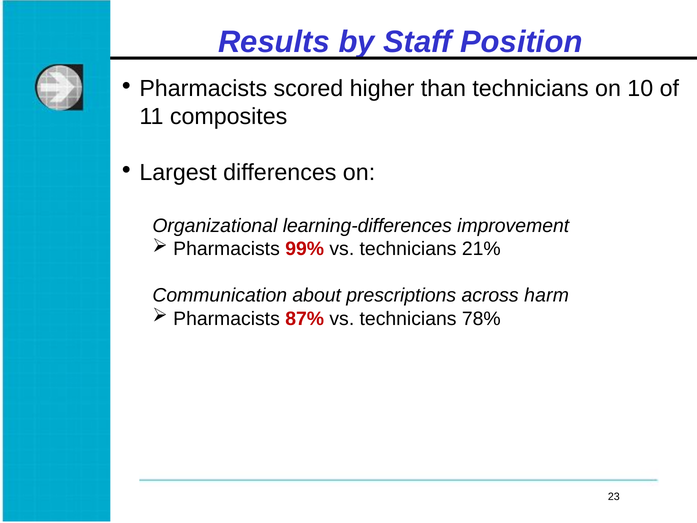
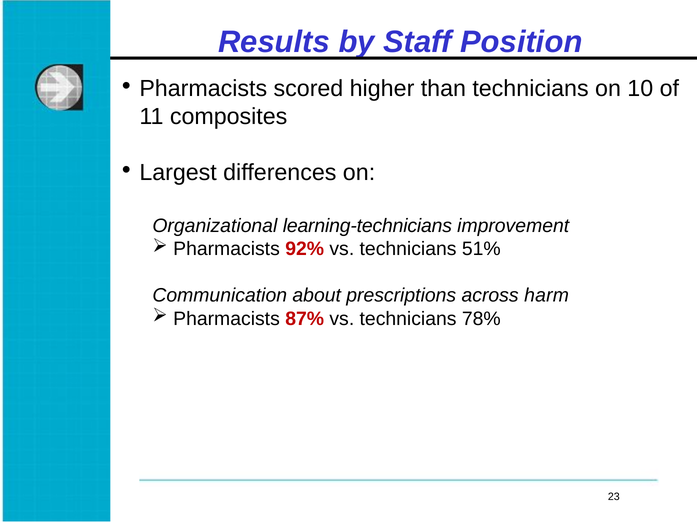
learning-differences: learning-differences -> learning-technicians (367, 226)
99%: 99% -> 92% (305, 249)
21%: 21% -> 51% (481, 249)
